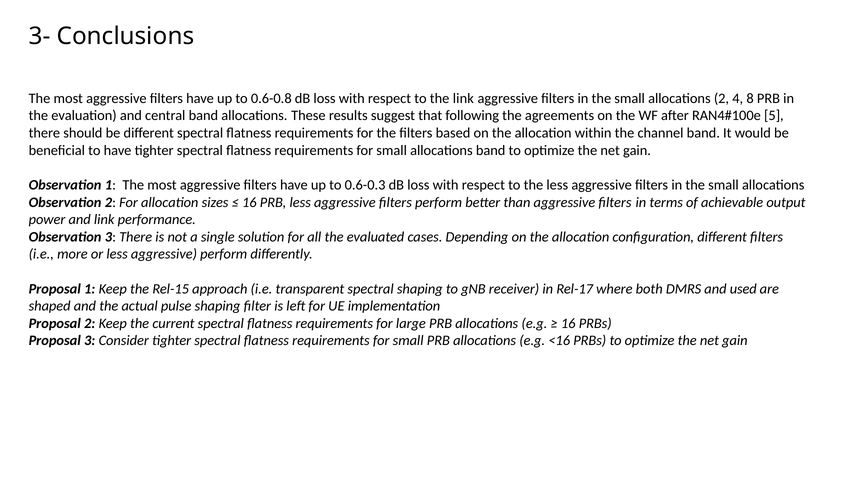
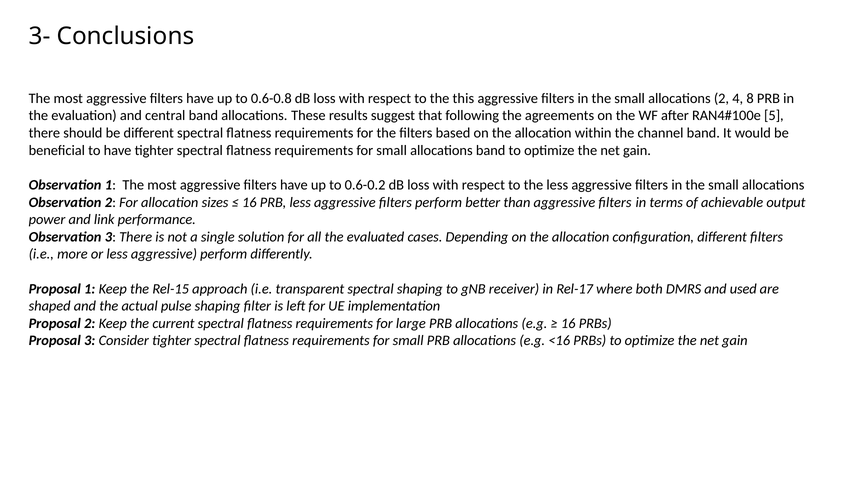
the link: link -> this (463, 98)
0.6-0.3: 0.6-0.3 -> 0.6-0.2 (365, 185)
